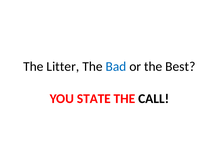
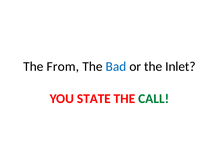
Litter: Litter -> From (63, 67)
Best: Best -> Inlet (180, 67)
CALL colour: black -> green (154, 99)
